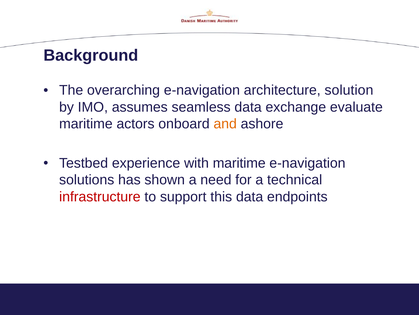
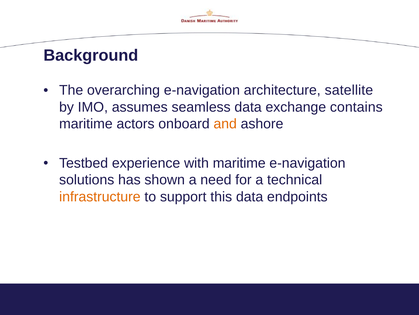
solution: solution -> satellite (349, 90)
evaluate: evaluate -> contains (356, 107)
infrastructure colour: red -> orange (100, 196)
